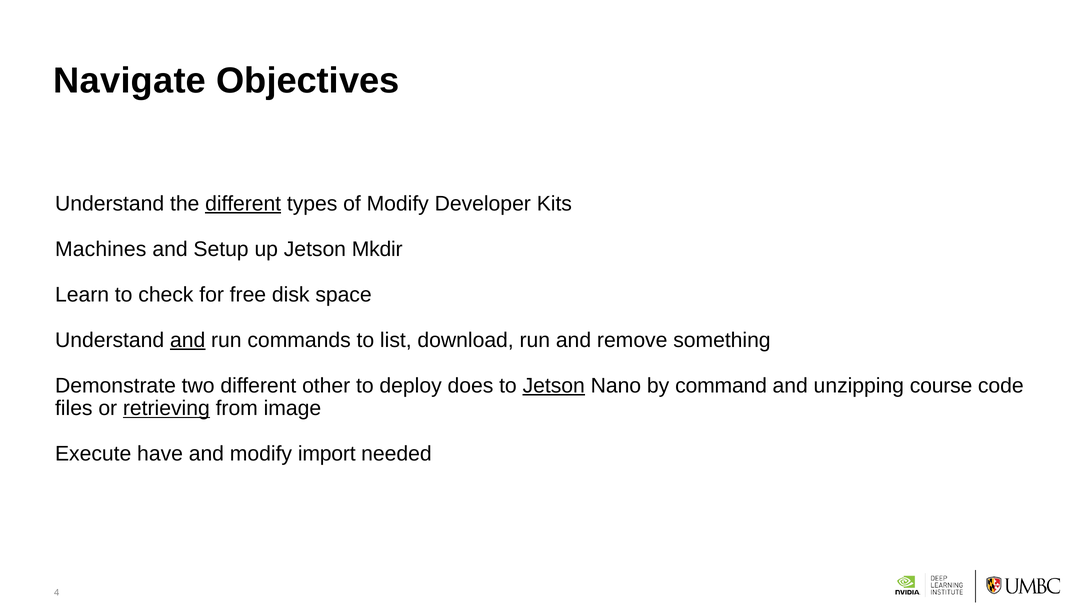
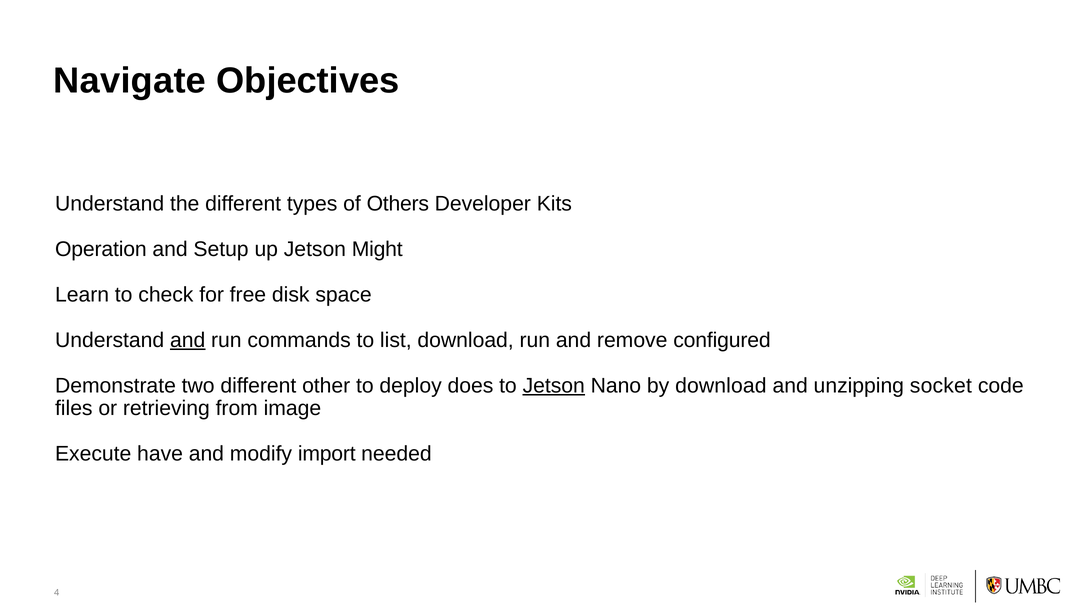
different underline: present -> none (243, 204)
of Modify: Modify -> Others (398, 204)
Machines: Machines -> Operation (101, 249)
Mkdir: Mkdir -> Might (377, 249)
something: something -> configured (722, 340)
by command: command -> download (721, 386)
course: course -> socket (941, 386)
retrieving underline: present -> none (166, 408)
